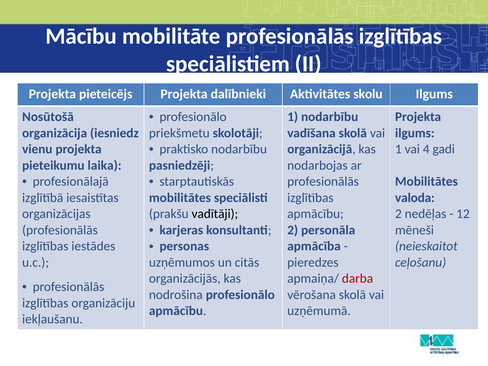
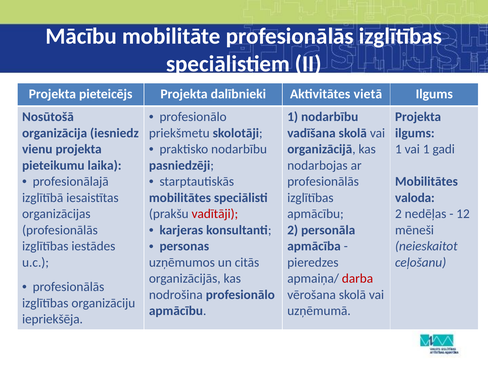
skolu: skolu -> vietā (368, 94)
vai 4: 4 -> 1 (426, 149)
vadītāji colour: black -> red (215, 214)
iekļaušanu: iekļaušanu -> iepriekšēja (53, 319)
